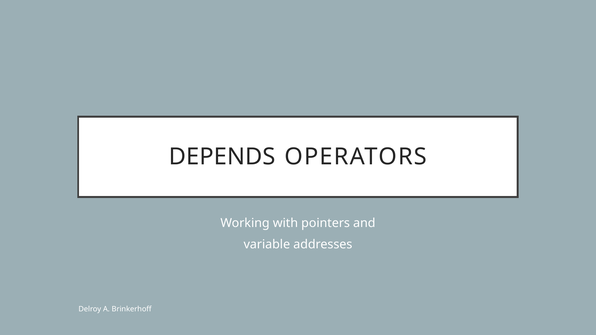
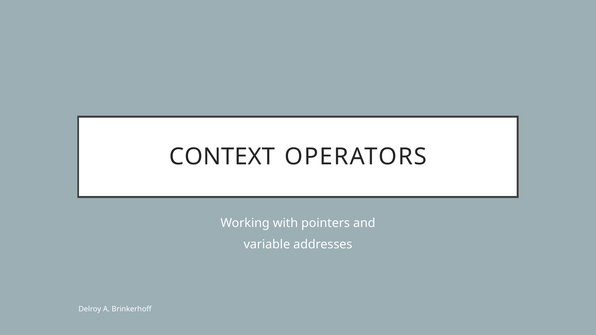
DEPENDS: DEPENDS -> CONTEXT (222, 157)
